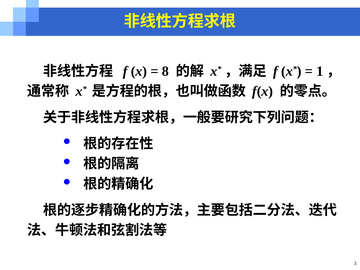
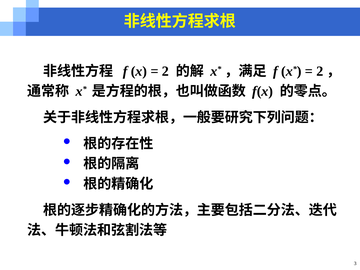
8: 8 -> 2 (165, 71)
1: 1 -> 2 (320, 71)
